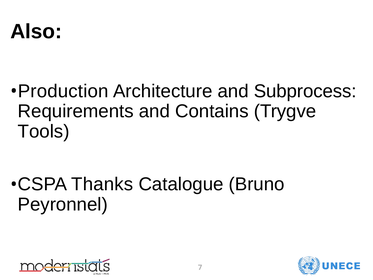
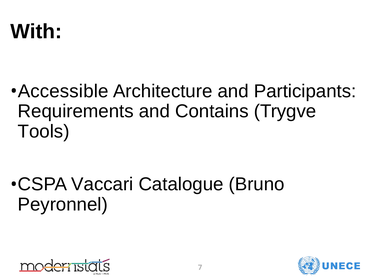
Also: Also -> With (36, 32)
Production: Production -> Accessible (63, 91)
Subprocess: Subprocess -> Participants (305, 91)
Thanks: Thanks -> Vaccari (102, 184)
